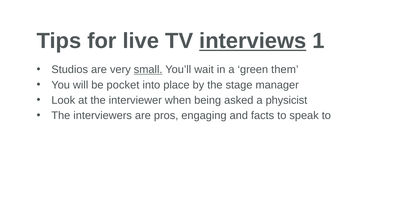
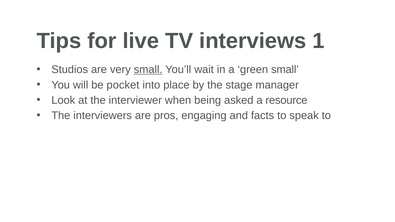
interviews underline: present -> none (253, 41)
green them: them -> small (285, 70)
physicist: physicist -> resource (286, 100)
